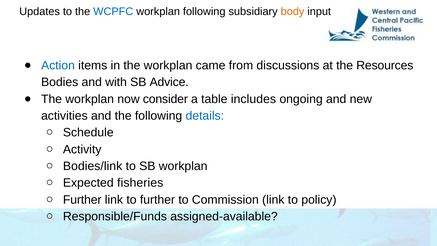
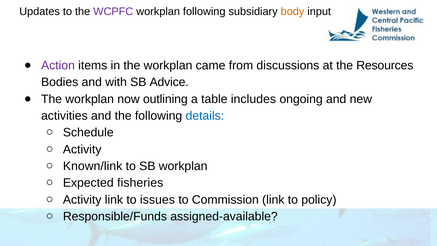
WCPFC colour: blue -> purple (113, 12)
Action colour: blue -> purple (58, 65)
consider: consider -> outlining (165, 99)
Bodies/link: Bodies/link -> Known/link (93, 166)
Further: Further -> Activity (82, 200)
to further: further -> issues (157, 200)
